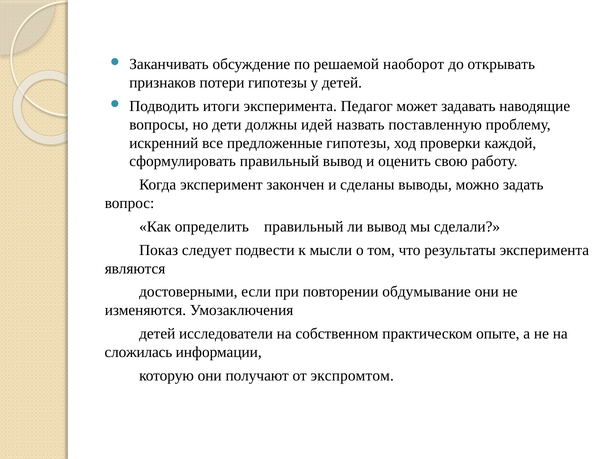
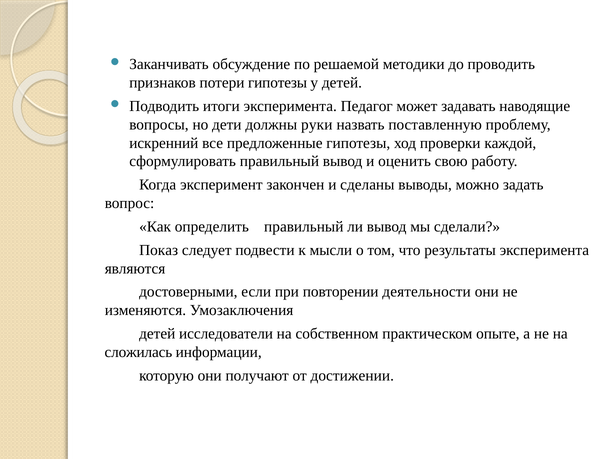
наоборот: наоборот -> методики (414, 64)
открывать: открывать -> проводить (501, 64)
идей: идей -> руки (317, 125)
обдумывание: обдумывание -> деятельности (427, 292)
экспромтом: экспромтом -> достижении (352, 376)
